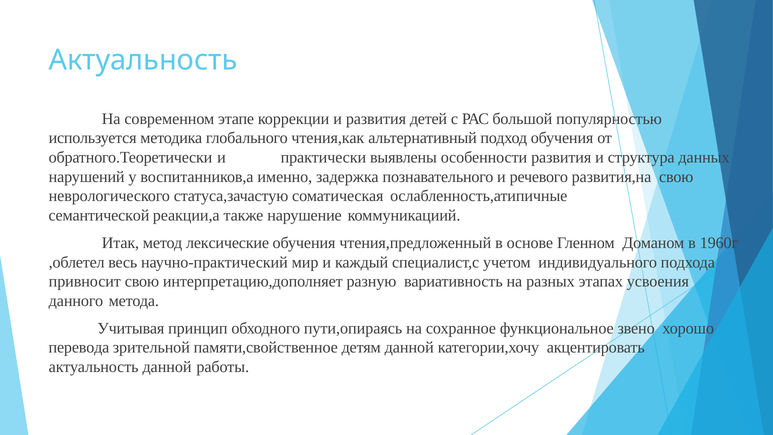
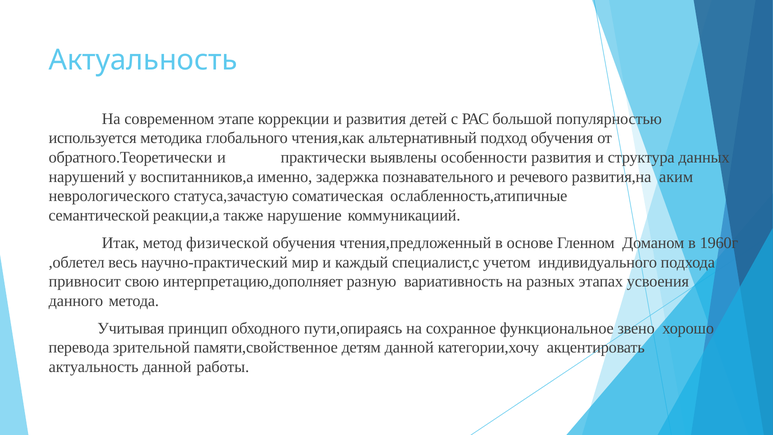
развития,на свою: свою -> аким (676, 177)
лексические: лексические -> физической (227, 243)
